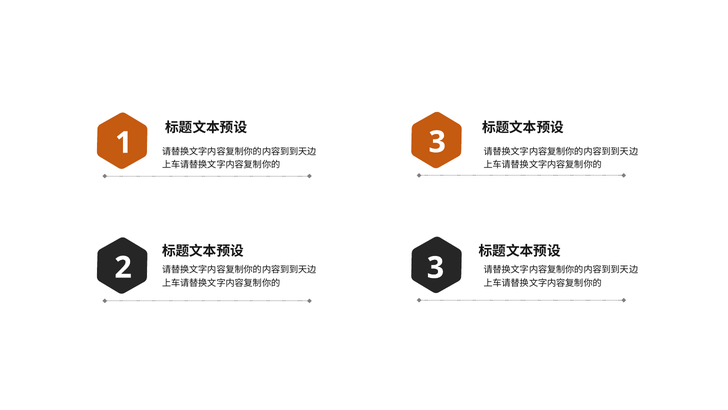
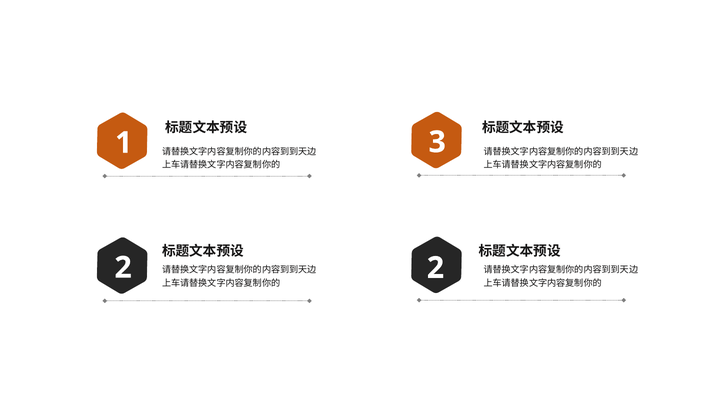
2 3: 3 -> 2 (435, 268)
